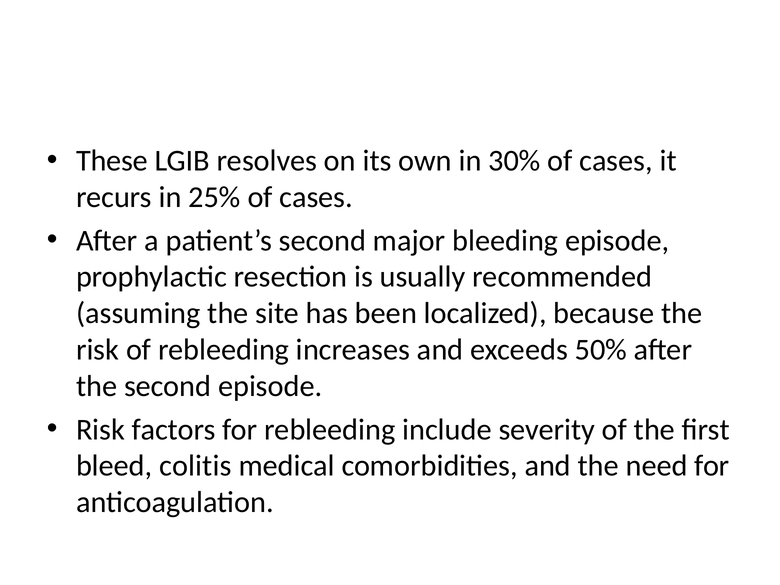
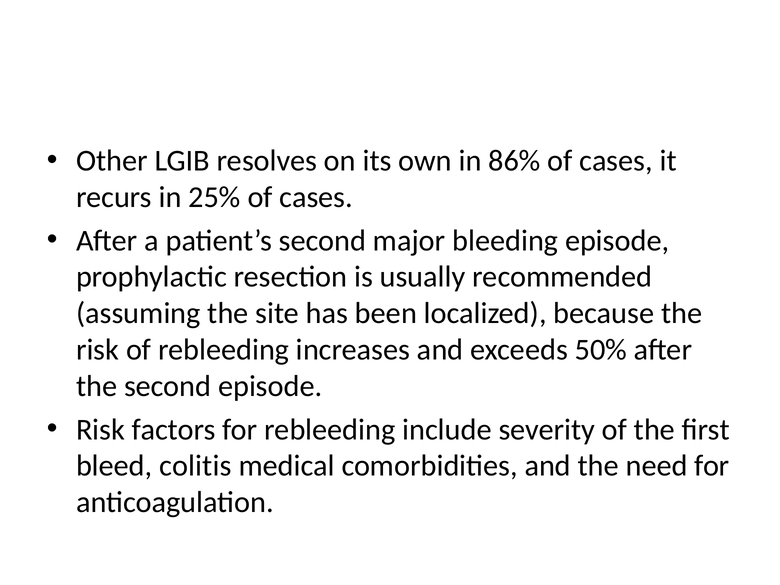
These: These -> Other (112, 161)
30%: 30% -> 86% (514, 161)
